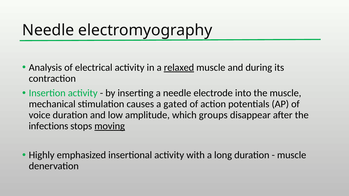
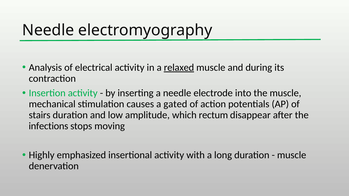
voice: voice -> stairs (40, 115)
groups: groups -> rectum (213, 115)
moving underline: present -> none (110, 126)
